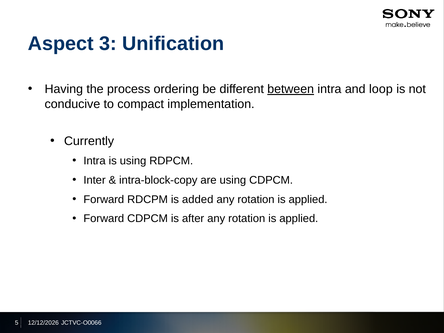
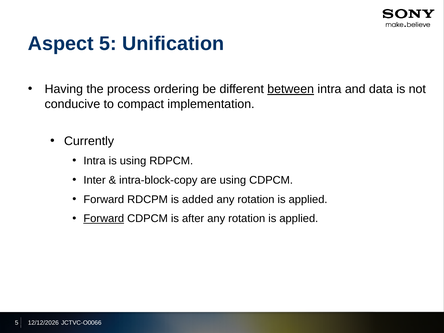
Aspect 3: 3 -> 5 (108, 44)
loop: loop -> data (381, 89)
Forward underline: none -> present (104, 219)
